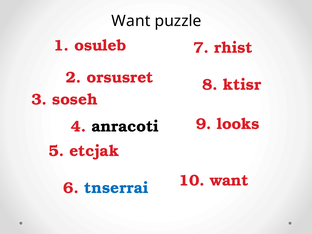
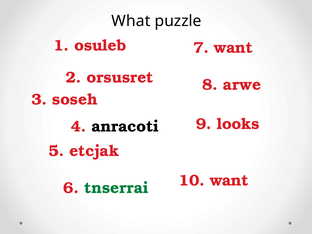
Want: Want -> What (131, 21)
7 rhist: rhist -> want (233, 48)
ktisr: ktisr -> arwe (242, 85)
tnserrai colour: blue -> green (116, 188)
